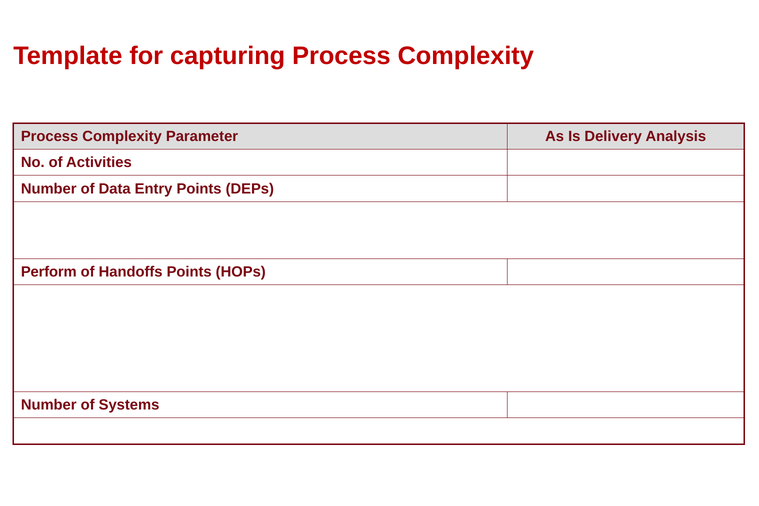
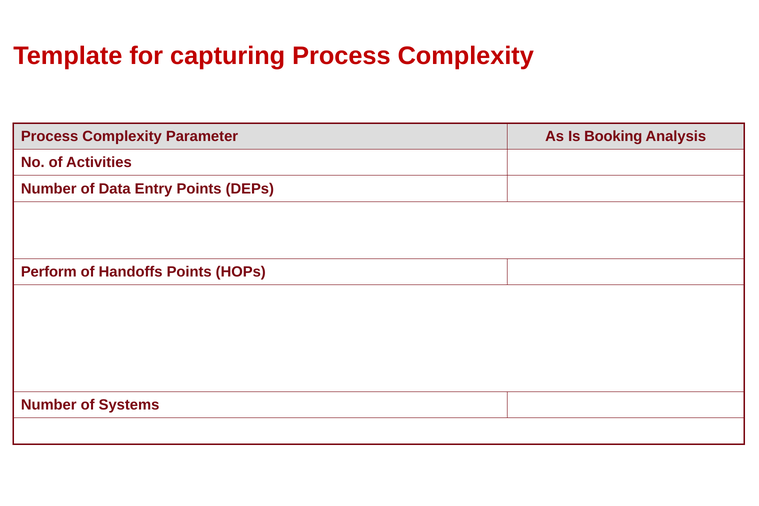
Delivery: Delivery -> Booking (613, 136)
